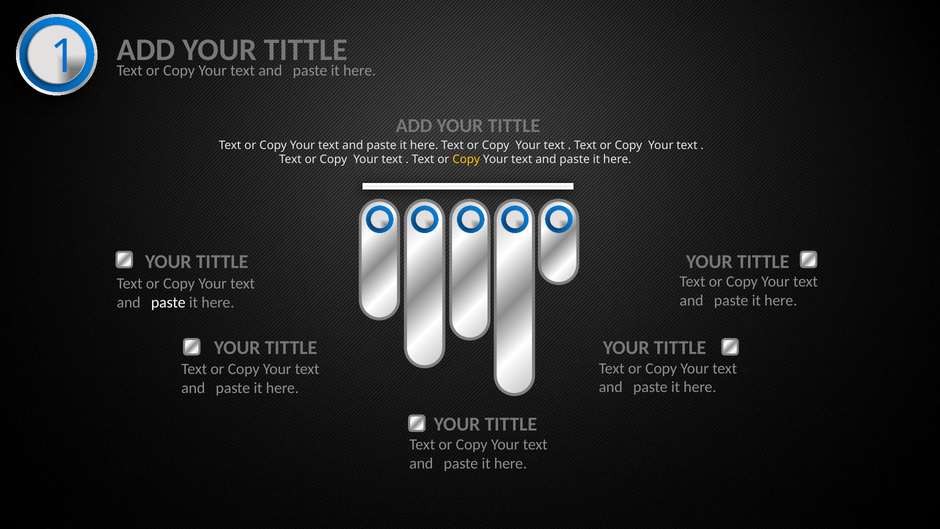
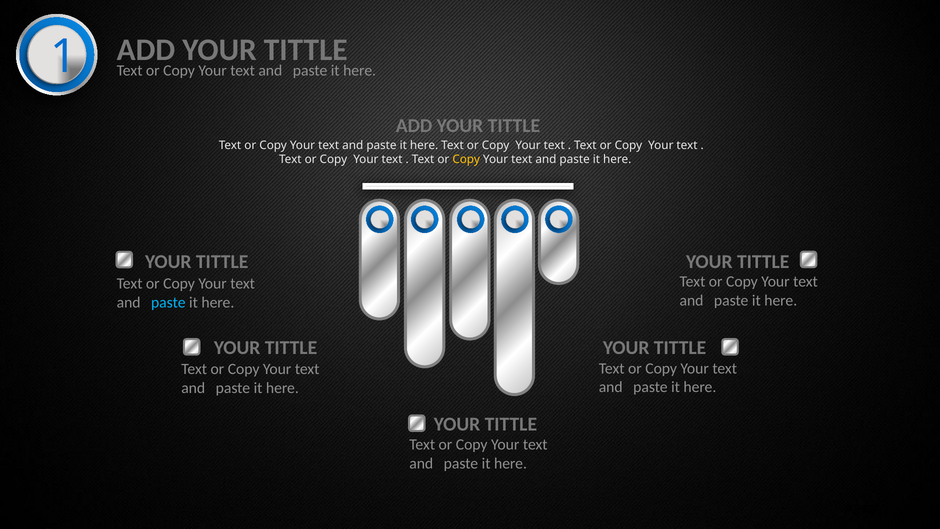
paste colour: white -> light blue (168, 302)
